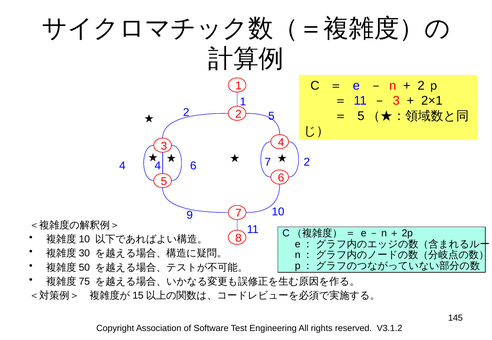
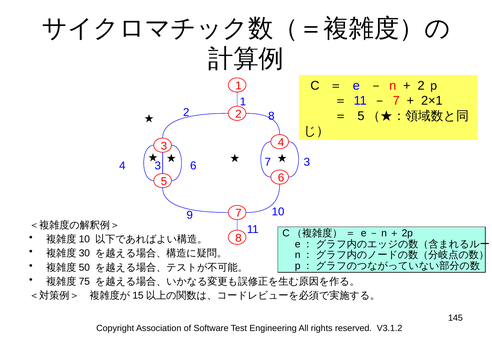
3: 3 -> 7 (396, 101)
2 5: 5 -> 8 (271, 116)
4 4: 4 -> 3 (158, 166)
7 2: 2 -> 3 (307, 162)
